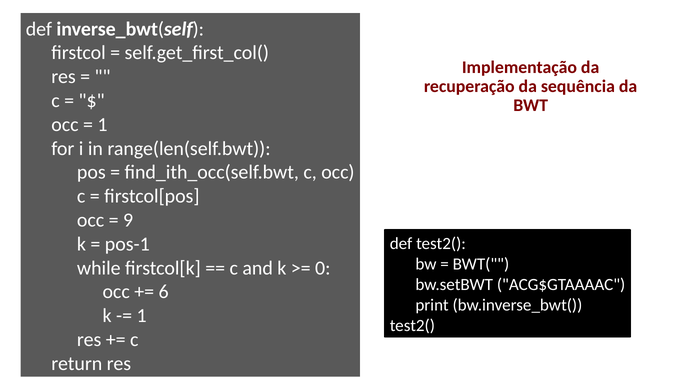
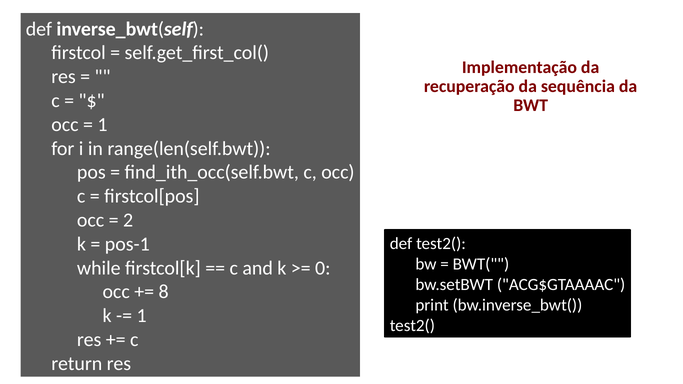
9: 9 -> 2 (128, 220)
6: 6 -> 8 (164, 292)
